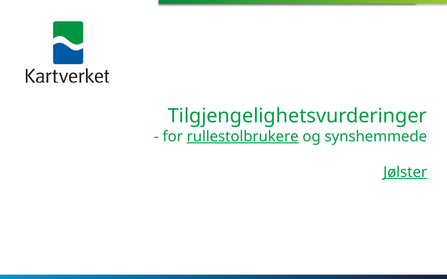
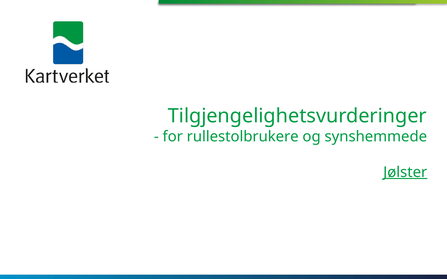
rullestolbrukere underline: present -> none (243, 137)
